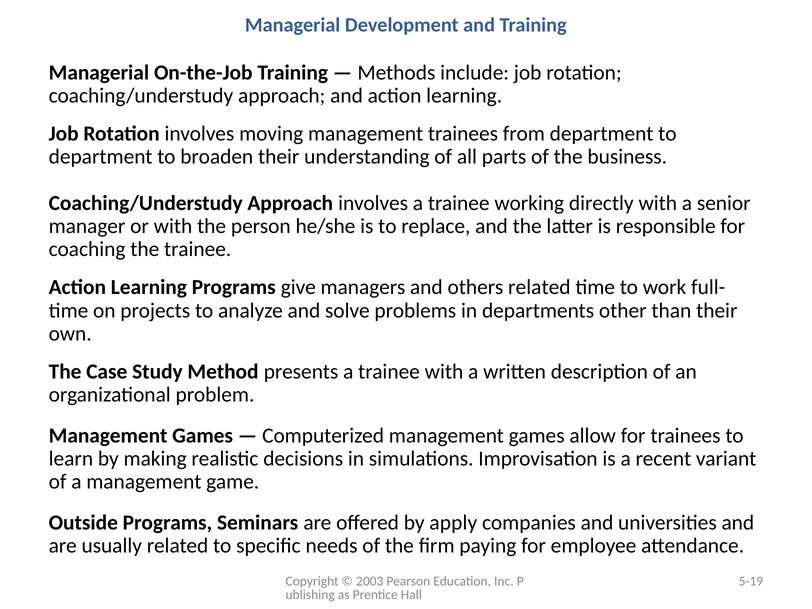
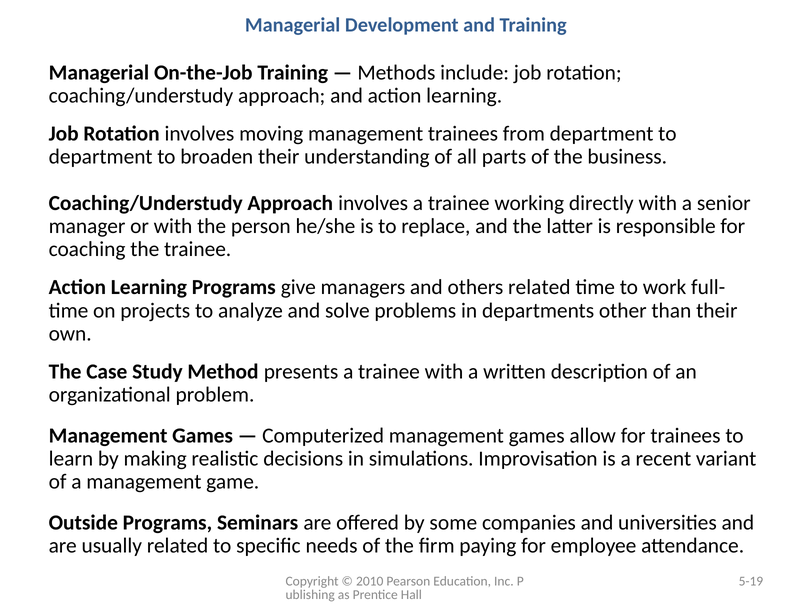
apply: apply -> some (453, 523)
2003: 2003 -> 2010 (370, 581)
